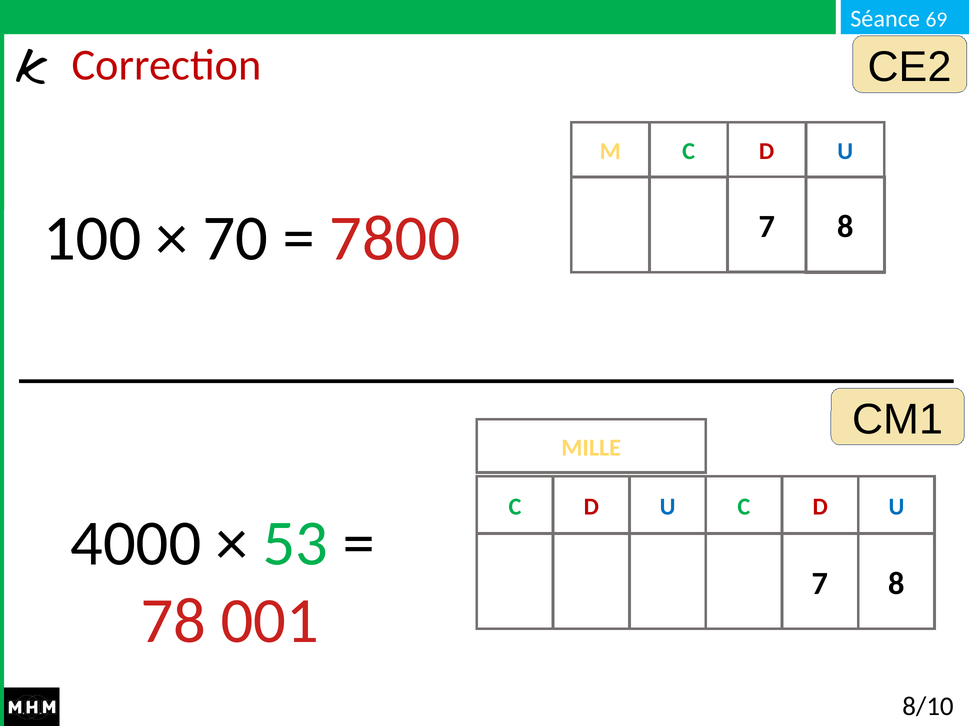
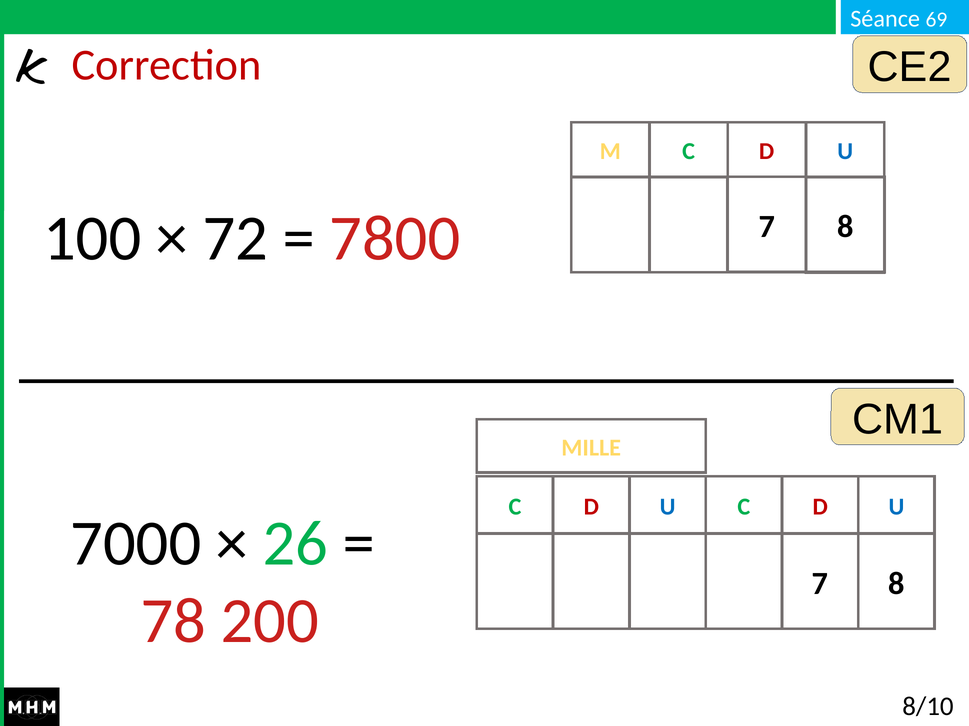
70: 70 -> 72 (235, 239)
4000: 4000 -> 7000 (136, 544)
53: 53 -> 26 (295, 544)
001: 001 -> 200 (270, 621)
